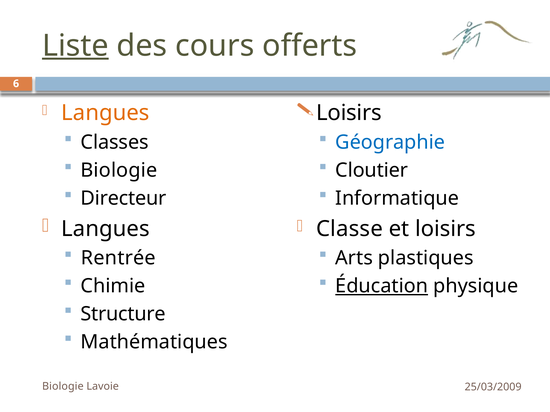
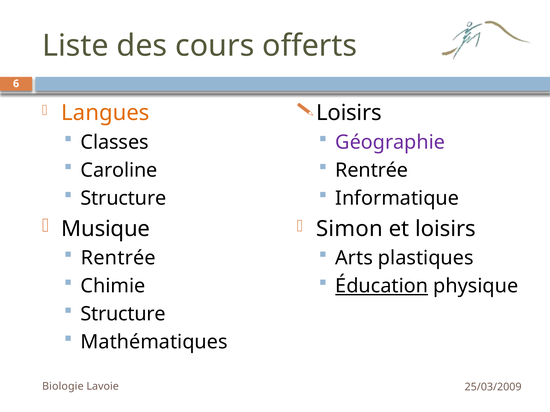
Liste underline: present -> none (75, 46)
Géographie colour: blue -> purple (390, 142)
Biologie: Biologie -> Caroline (119, 170)
Cloutier: Cloutier -> Rentrée (372, 170)
Directeur: Directeur -> Structure (123, 198)
Langues: Langues -> Musique (106, 229)
Classe: Classe -> Simon (349, 229)
